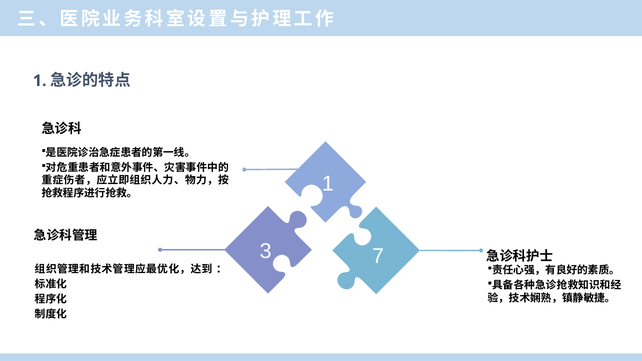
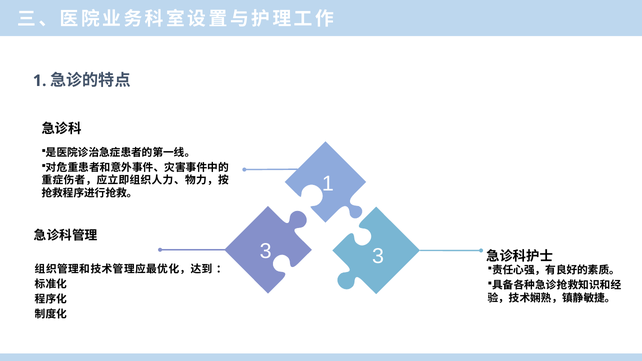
3 7: 7 -> 3 (378, 256)
